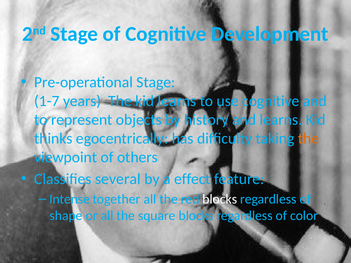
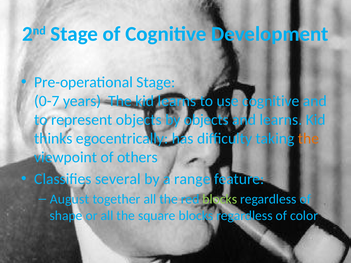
1-7: 1-7 -> 0-7 (47, 101)
by history: history -> objects (206, 120)
effect: effect -> range (192, 179)
Intense: Intense -> August (69, 199)
blocks colour: white -> light green (220, 199)
